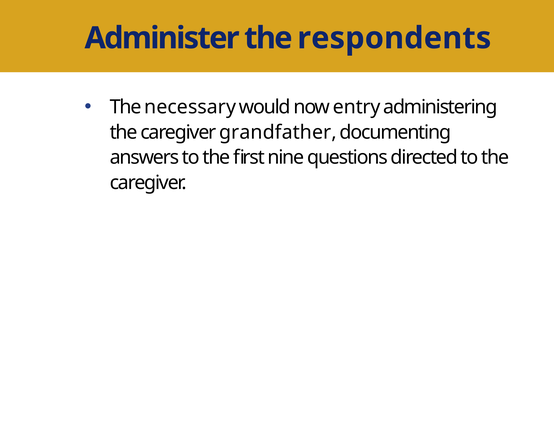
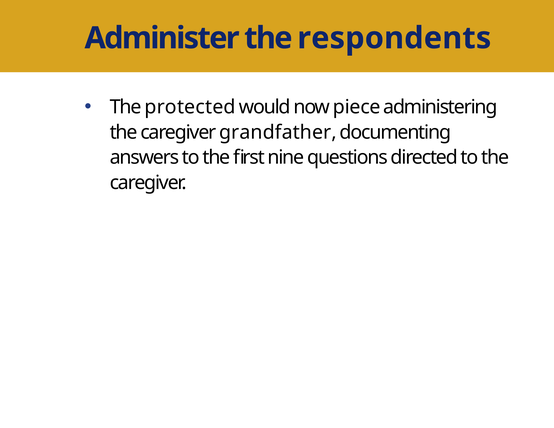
necessary: necessary -> protected (190, 107)
entry: entry -> piece (357, 107)
